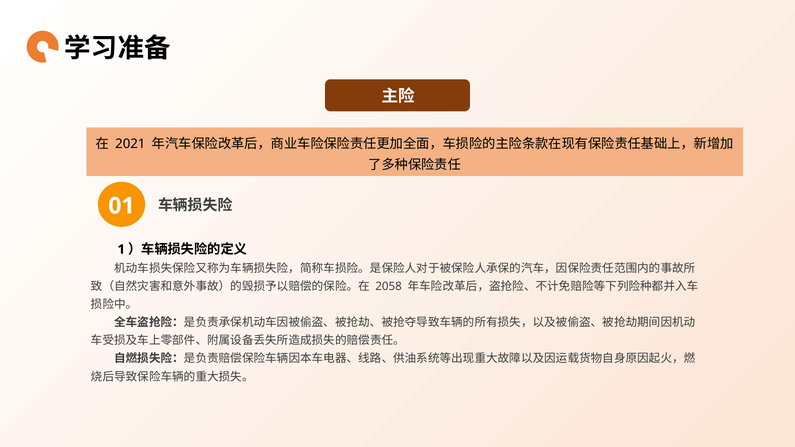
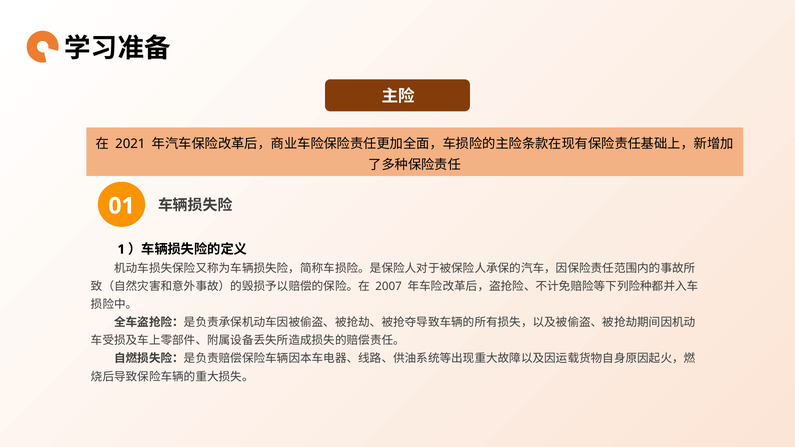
2058: 2058 -> 2007 (389, 286)
